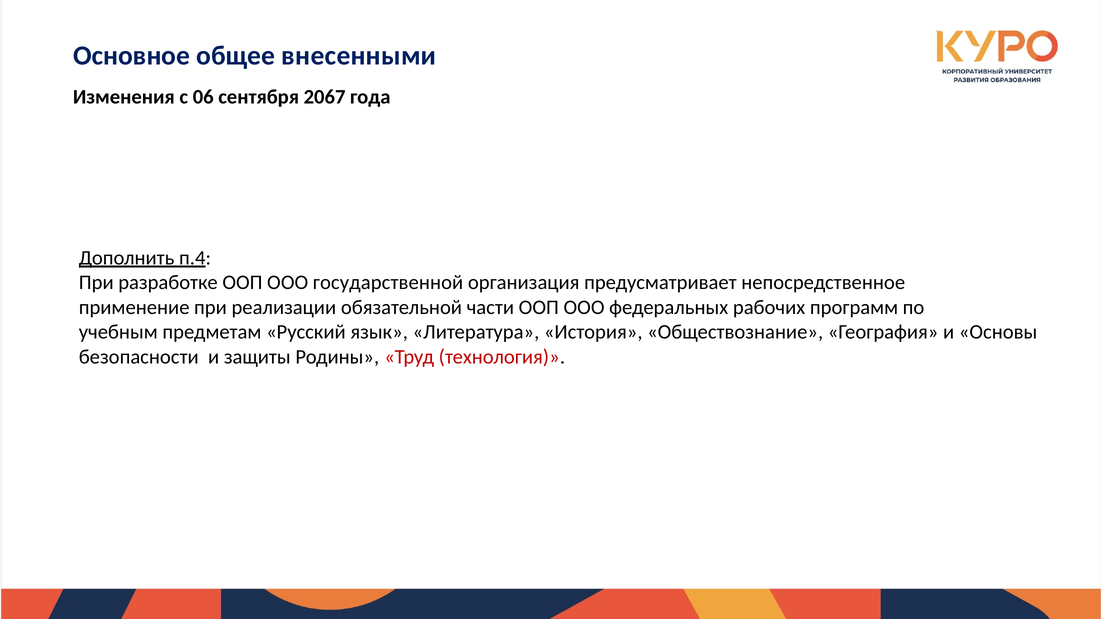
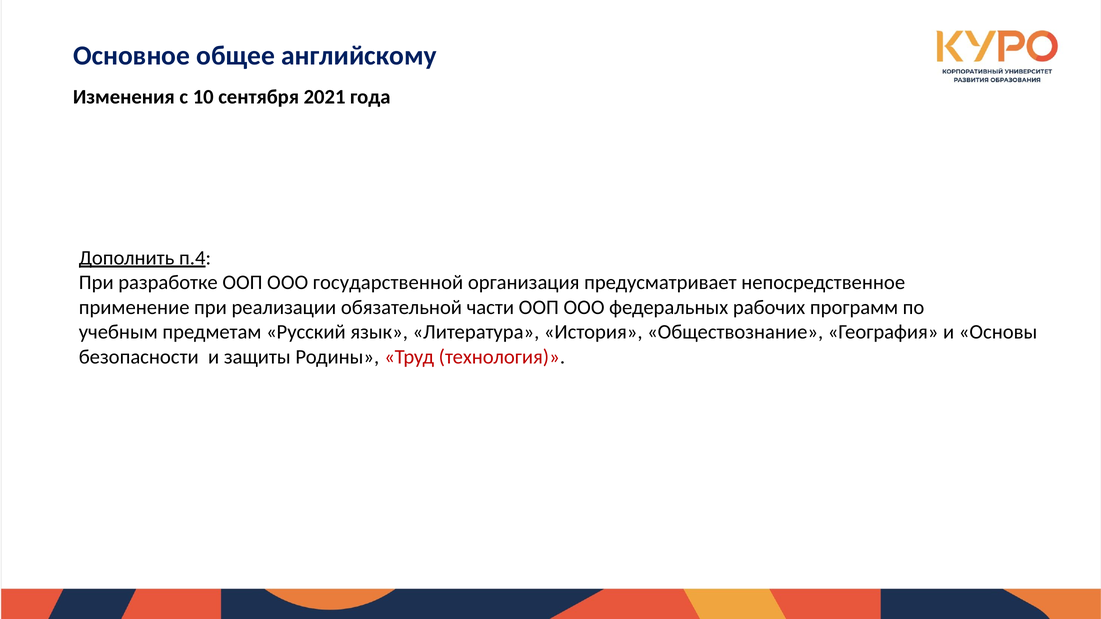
внесенными: внесенными -> английскому (359, 55)
06: 06 -> 10 (203, 97)
2067: 2067 -> 2021 (325, 97)
